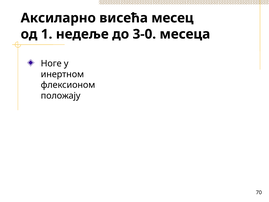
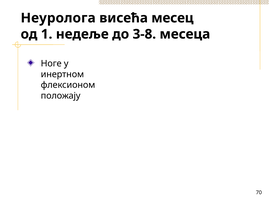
Аксиларно: Аксиларно -> Неуролога (58, 18)
3-0: 3-0 -> 3-8 (144, 34)
